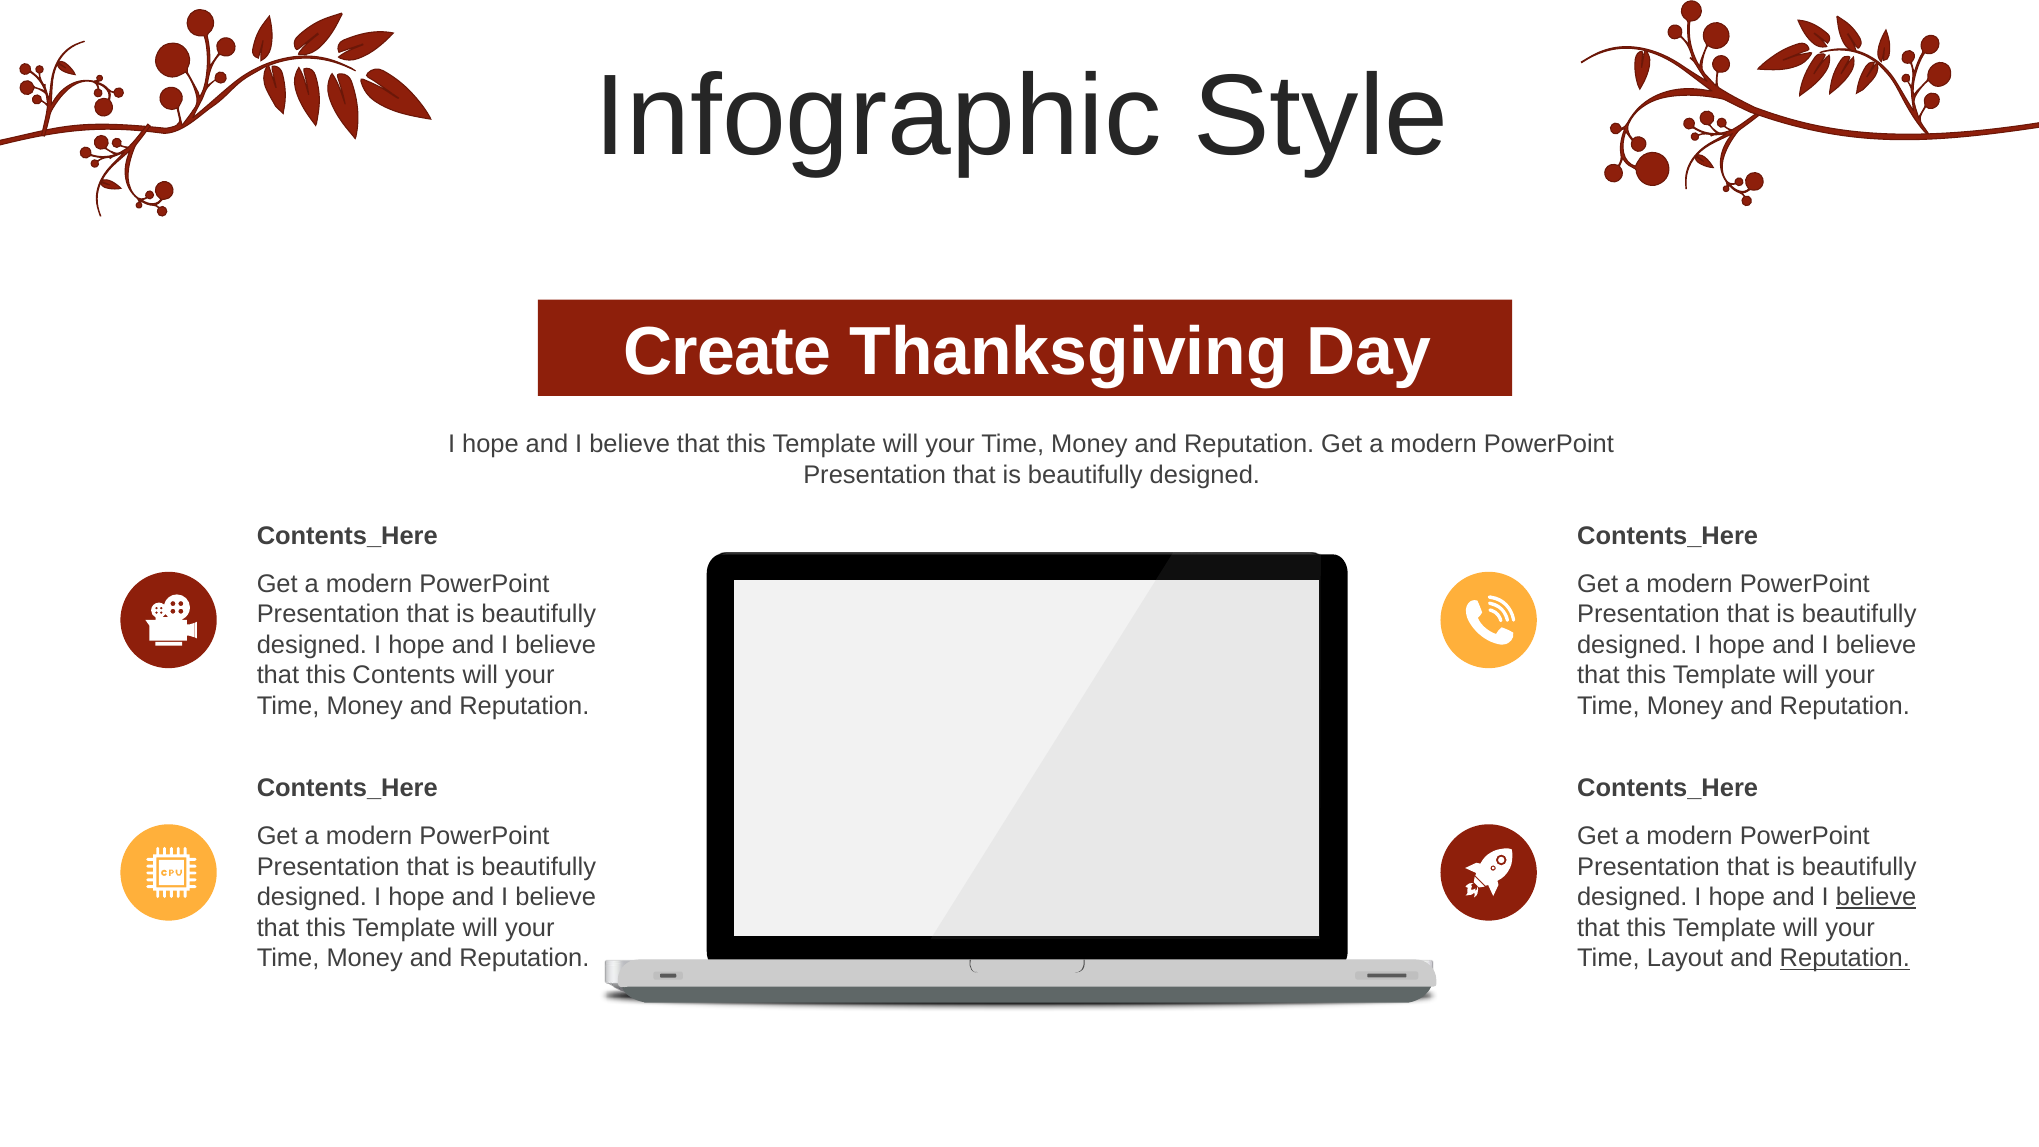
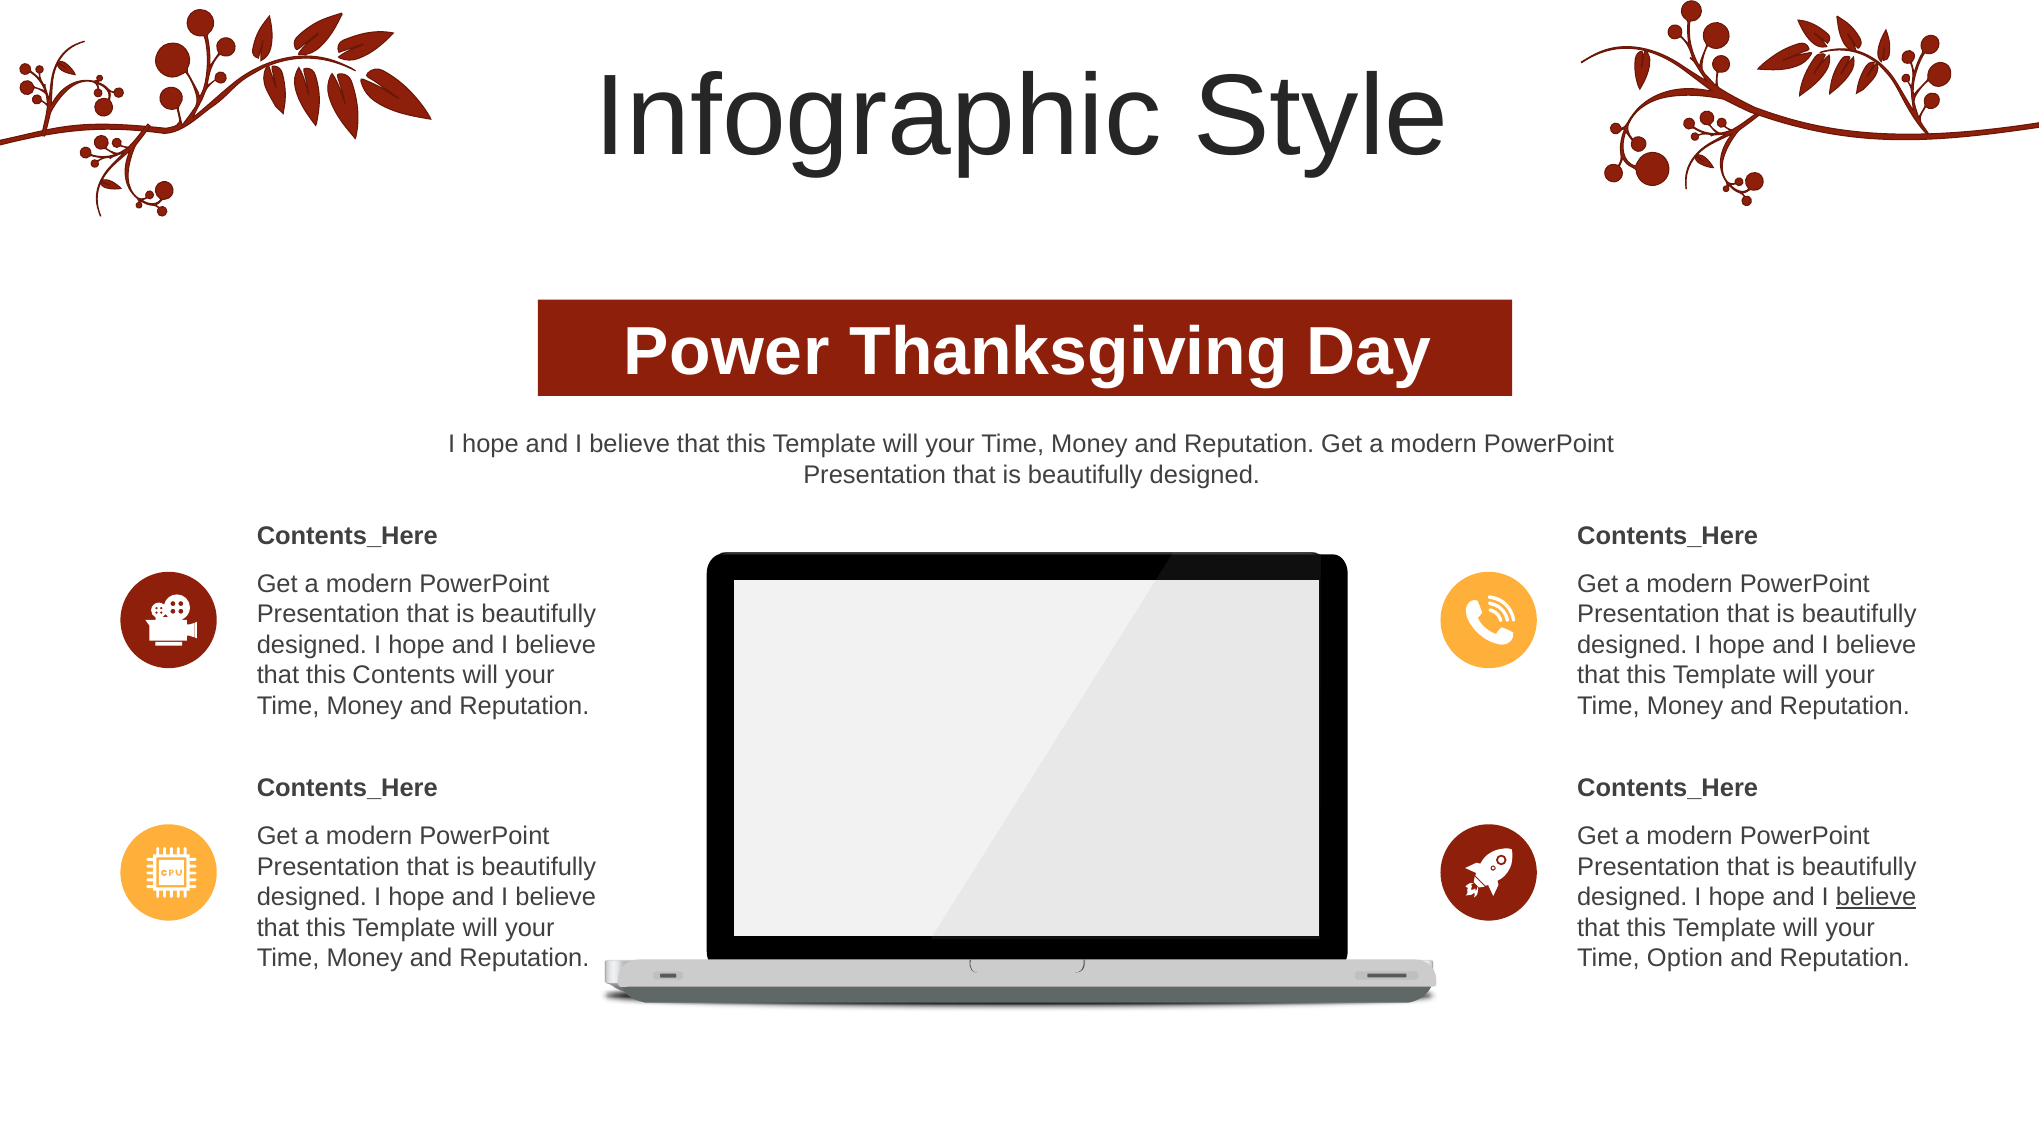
Create: Create -> Power (727, 352)
Layout: Layout -> Option (1685, 958)
Reputation underline: present -> none (1845, 958)
